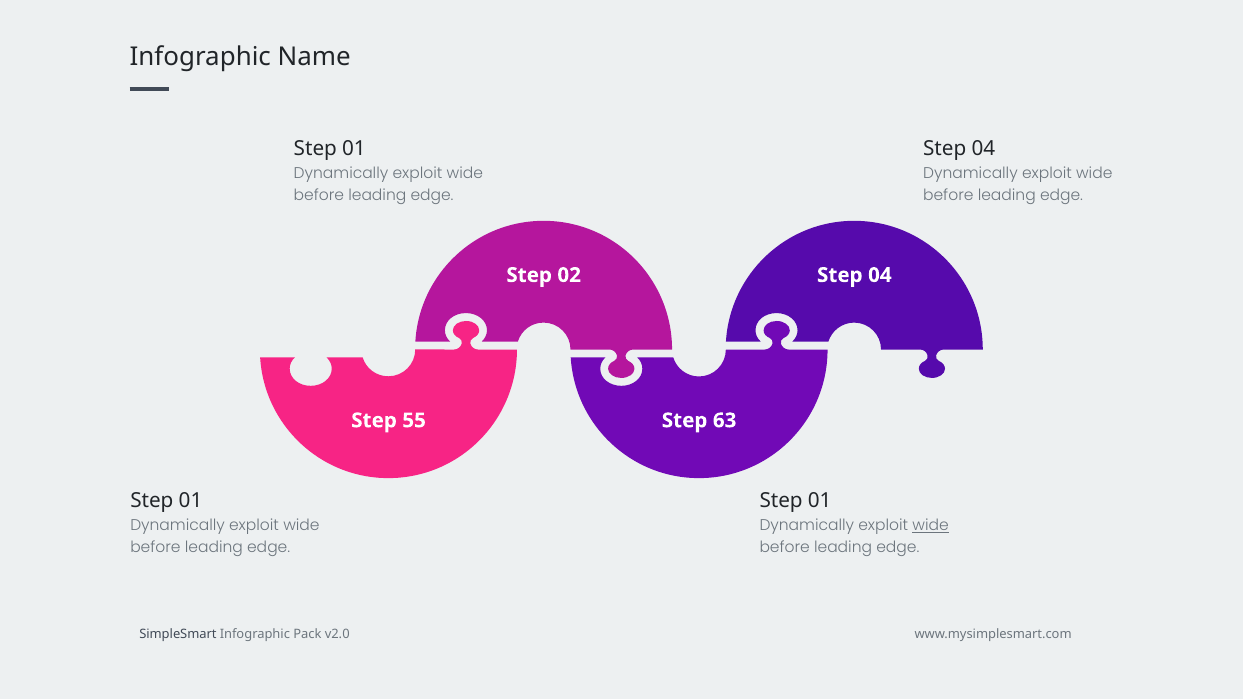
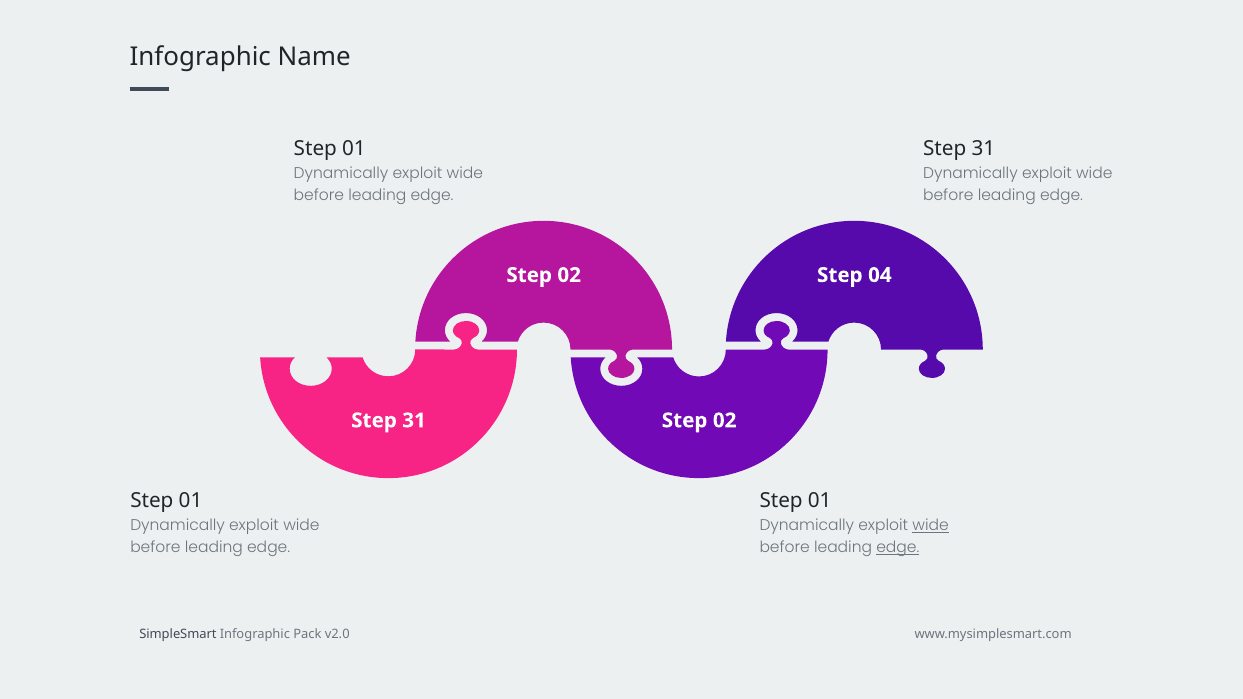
04: 04 -> 31 (983, 148)
55: 55 -> 31 (414, 421)
63: 63 -> 02 (725, 421)
edge underline: none -> present (898, 548)
